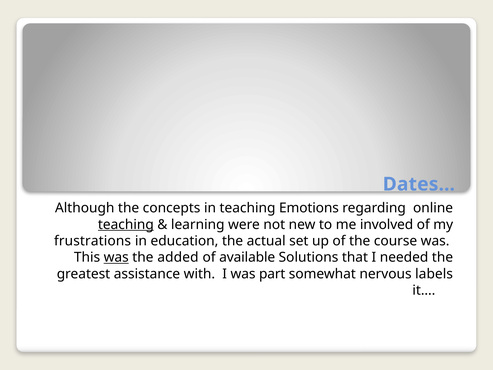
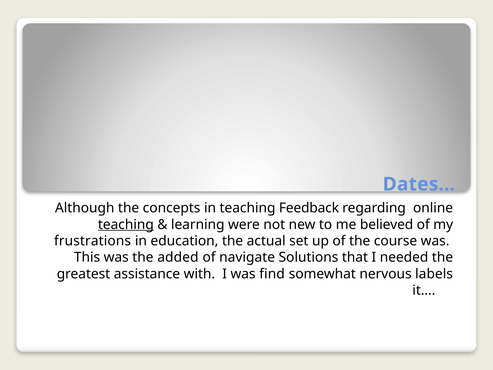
Emotions: Emotions -> Feedback (309, 208)
involved: involved -> believed (387, 224)
was underline: present -> none (116, 257)
available: available -> navigate (247, 257)
part: part -> find (272, 274)
